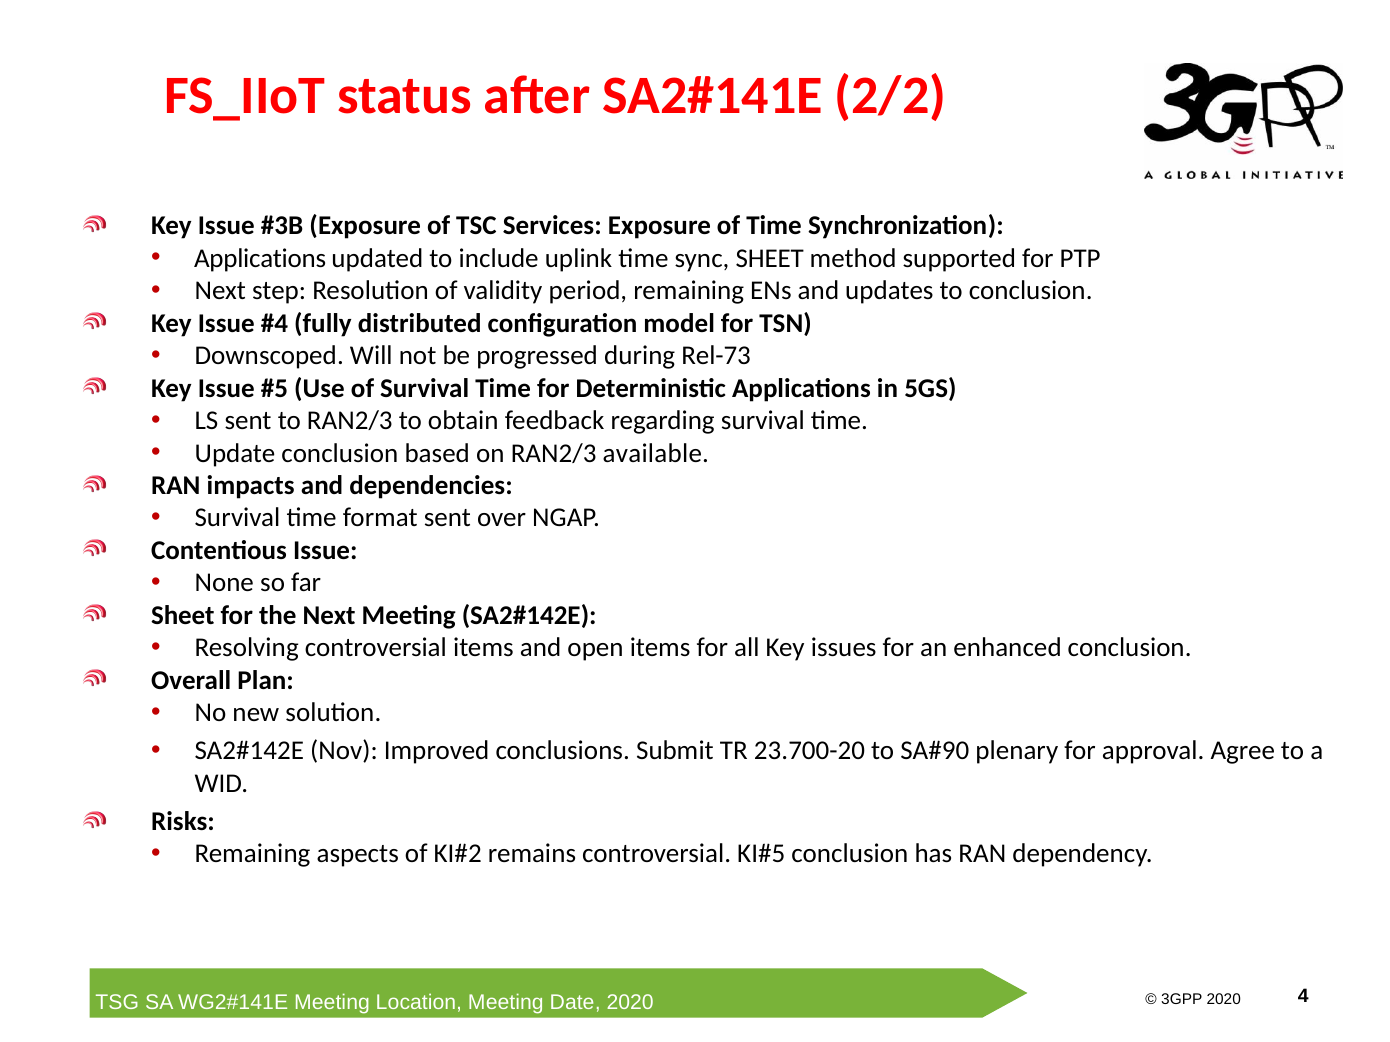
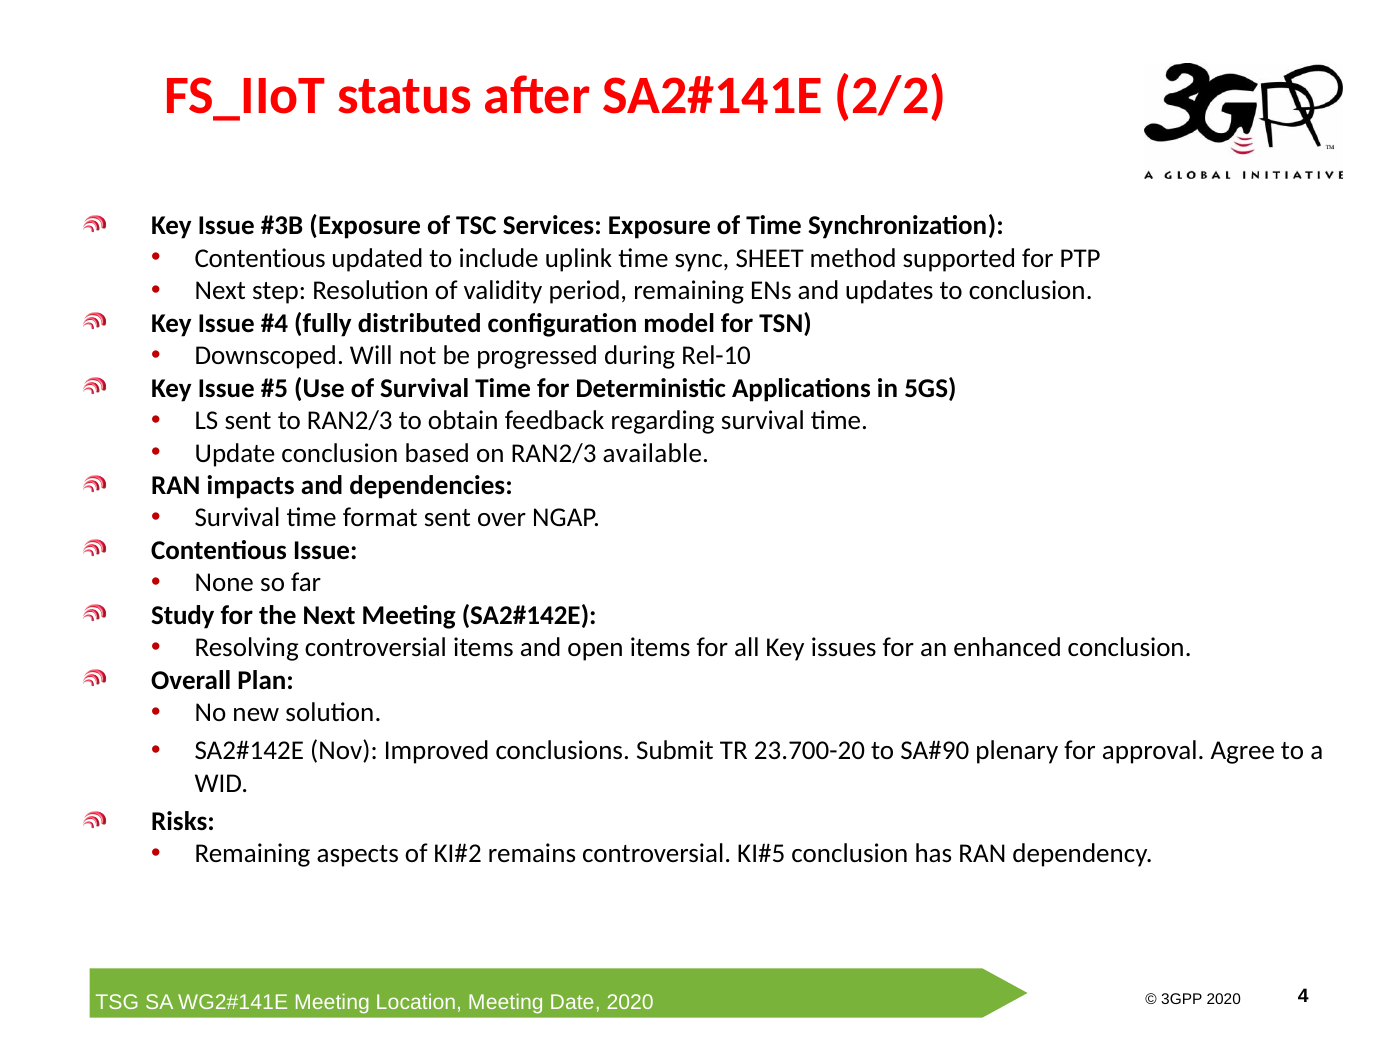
Applications: Applications -> Contentious (260, 259)
Rel-73: Rel-73 -> Rel-10 (716, 356)
Sheet: Sheet -> Study (183, 616)
